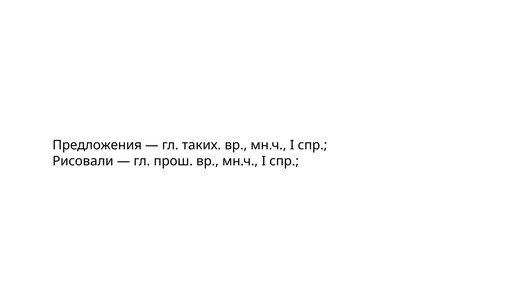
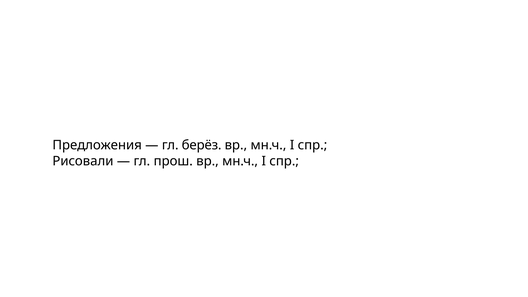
таких: таких -> берёз (202, 145)
